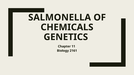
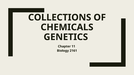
SALMONELLA: SALMONELLA -> COLLECTIONS (60, 18)
